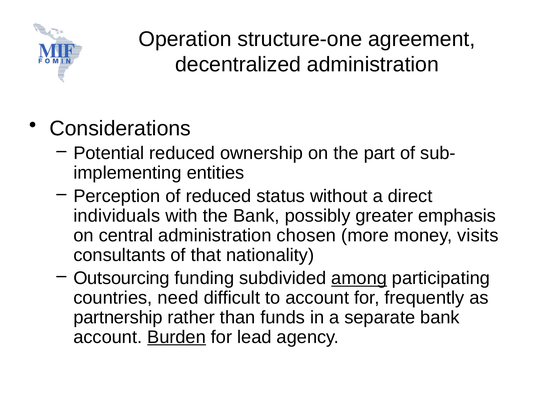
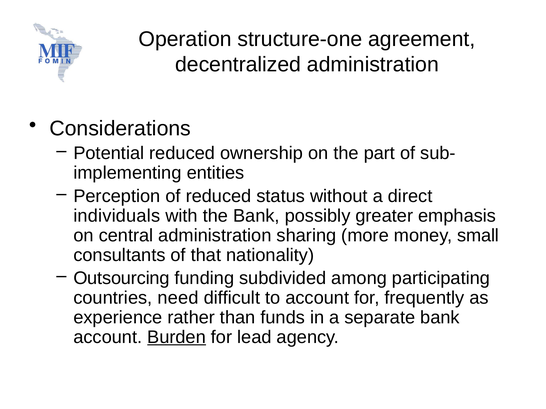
chosen: chosen -> sharing (306, 236)
visits: visits -> small (478, 236)
among underline: present -> none (359, 279)
partnership: partnership -> experience (118, 318)
